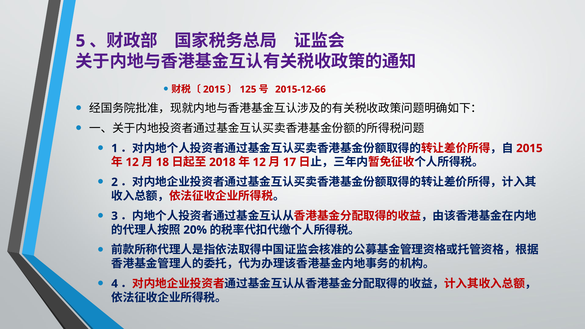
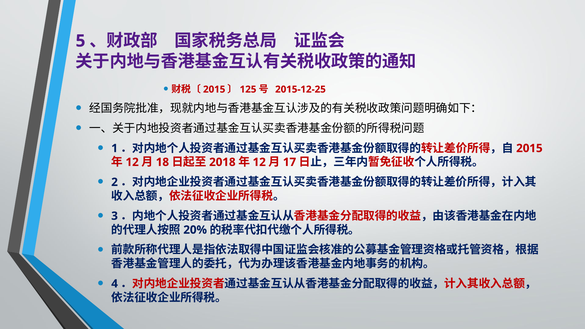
2015-12-66: 2015-12-66 -> 2015-12-25 (300, 89)
